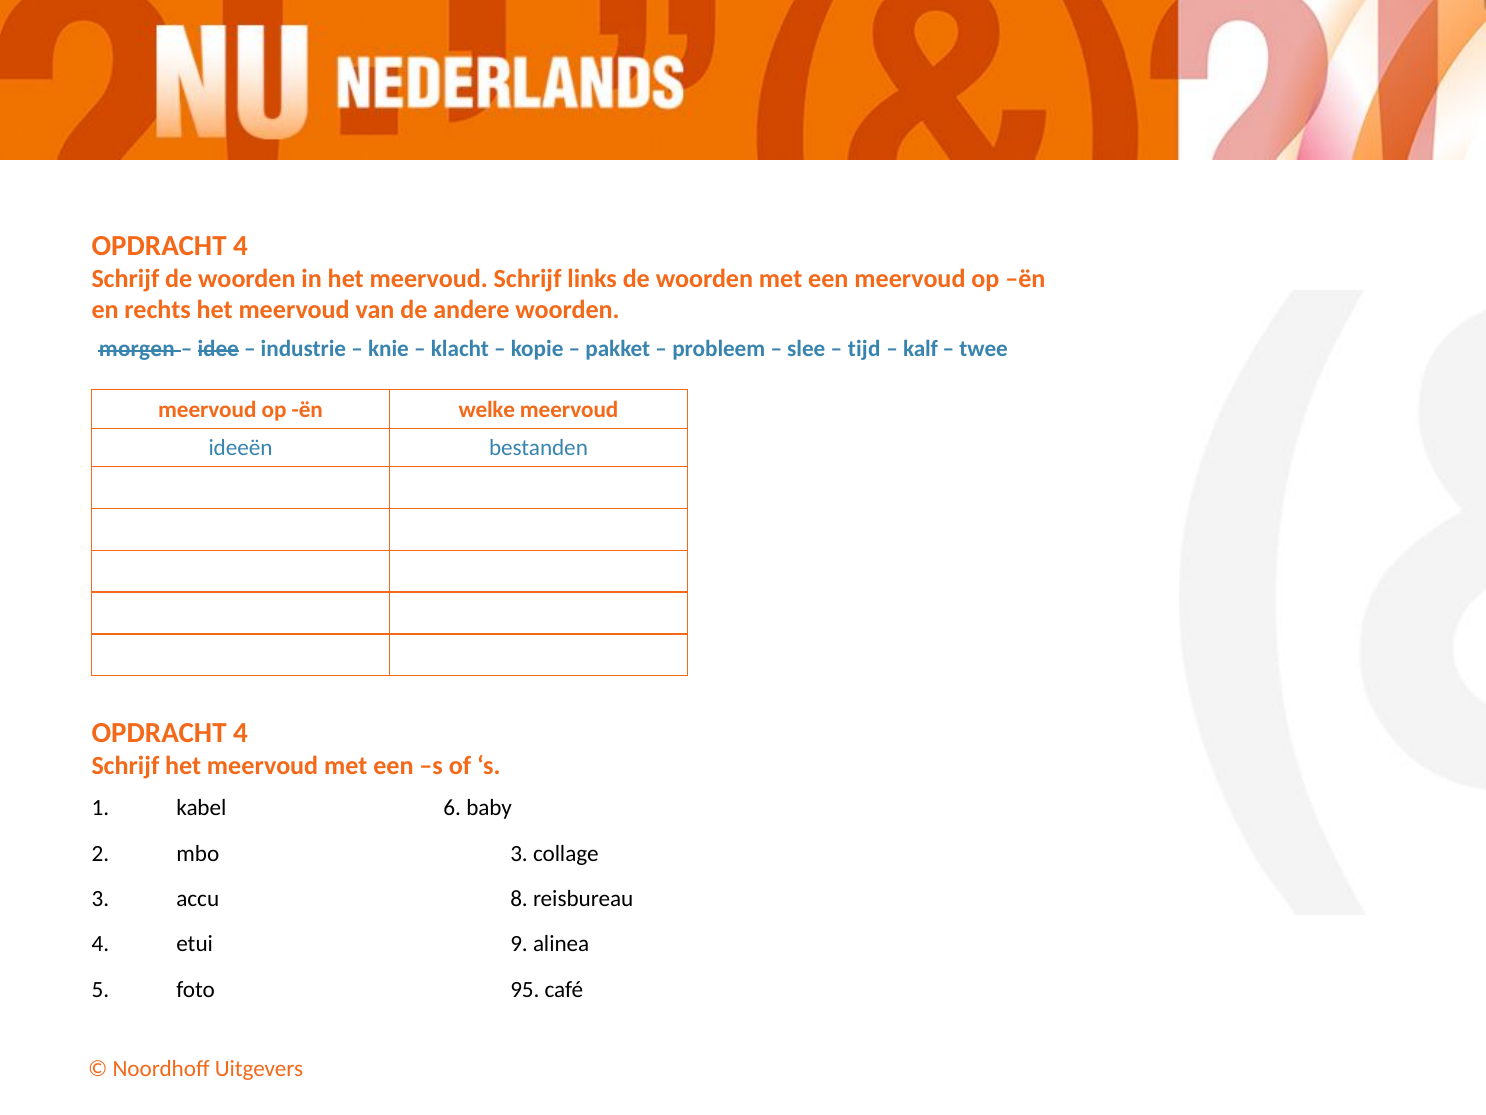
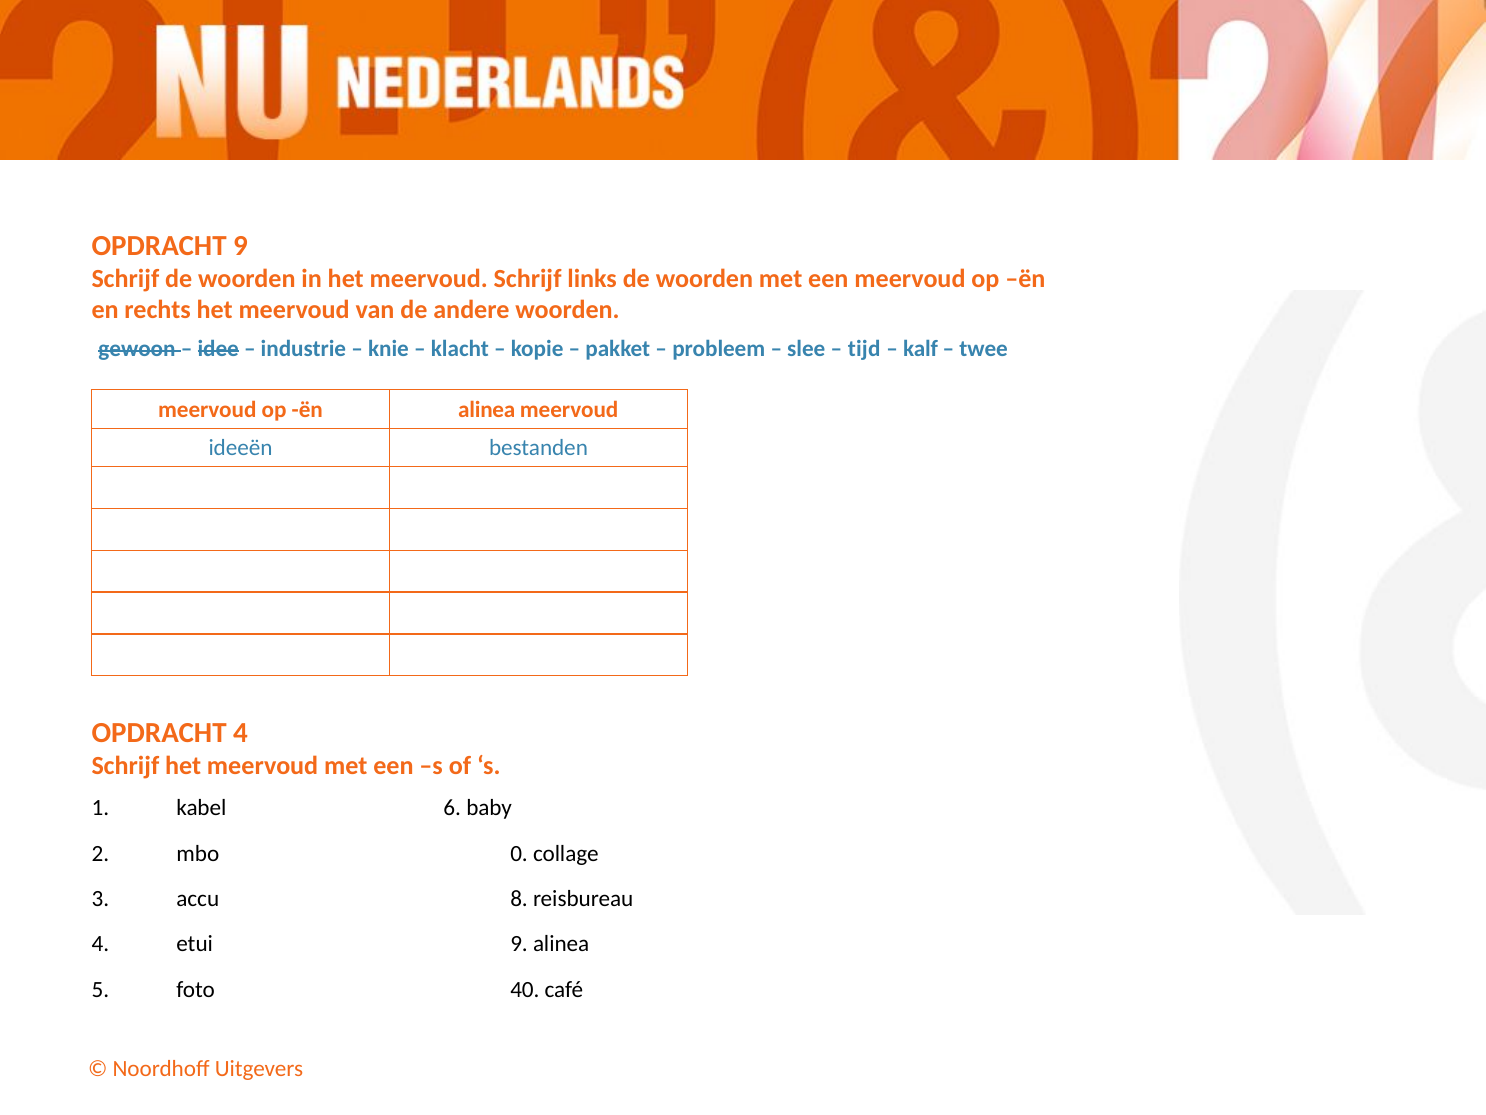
4: 4 -> 9 (241, 246)
morgen: morgen -> gewoon (137, 348)
ën welke: welke -> alinea (487, 409)
mbo 3: 3 -> 0 (519, 853)
95: 95 -> 40 (525, 989)
